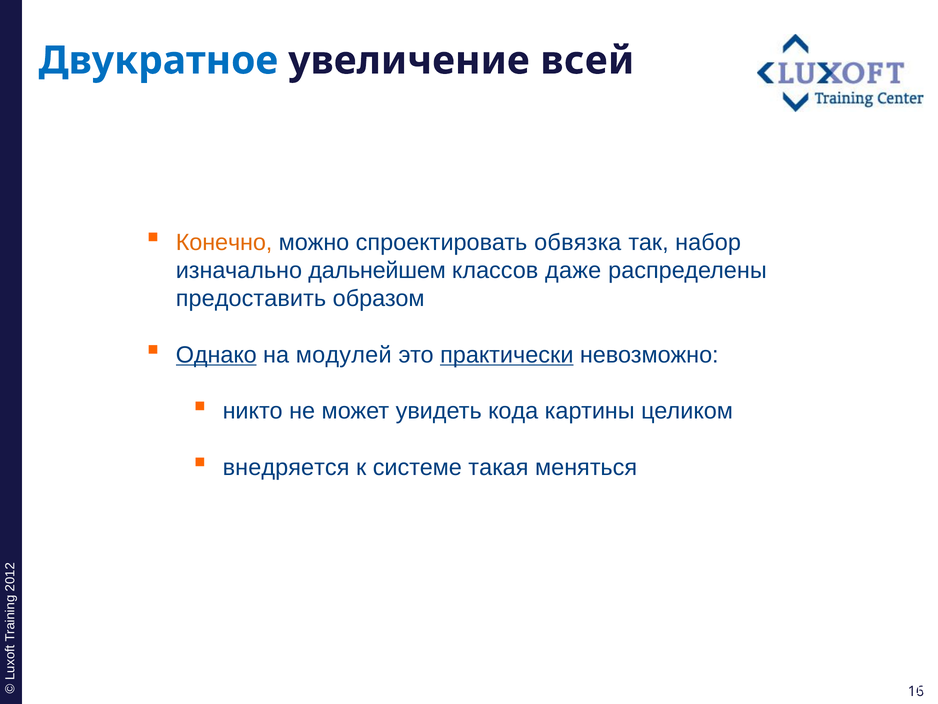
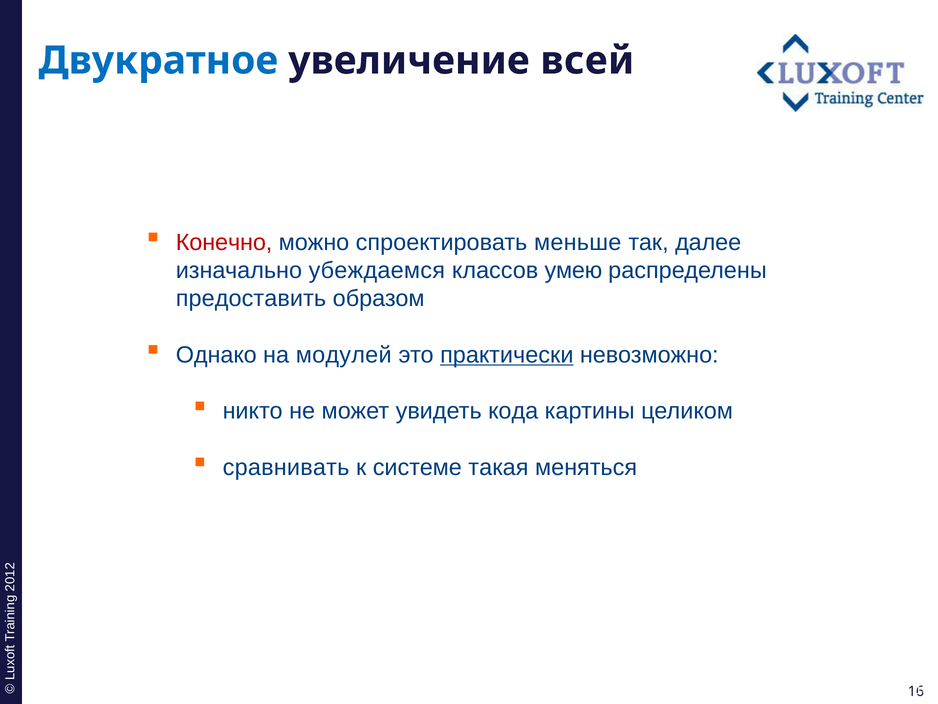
Конечно colour: orange -> red (224, 242)
обвязка: обвязка -> меньше (578, 242)
набор: набор -> далее (708, 242)
дальнейшем: дальнейшем -> убеждаемся (377, 270)
даже: даже -> умею (573, 270)
Однако underline: present -> none (216, 355)
внедряется: внедряется -> сравнивать (286, 467)
